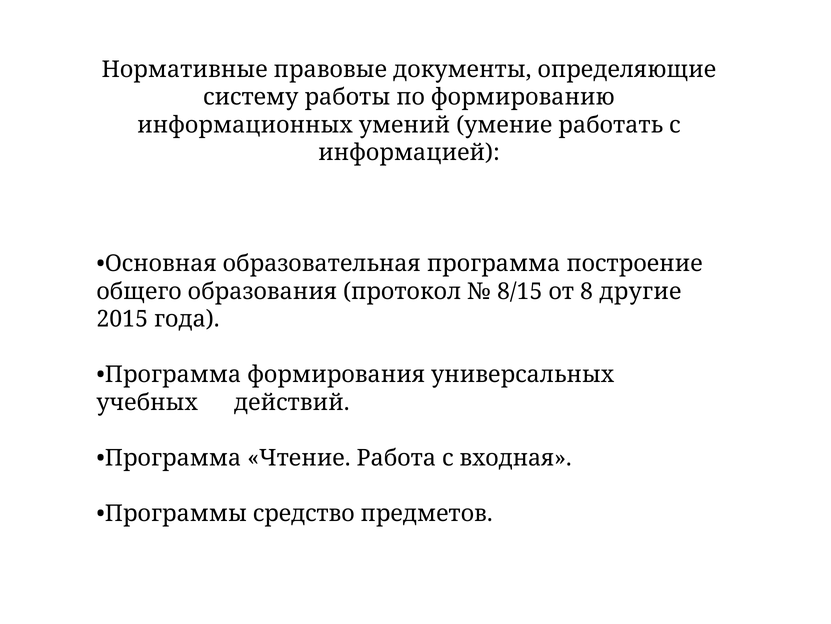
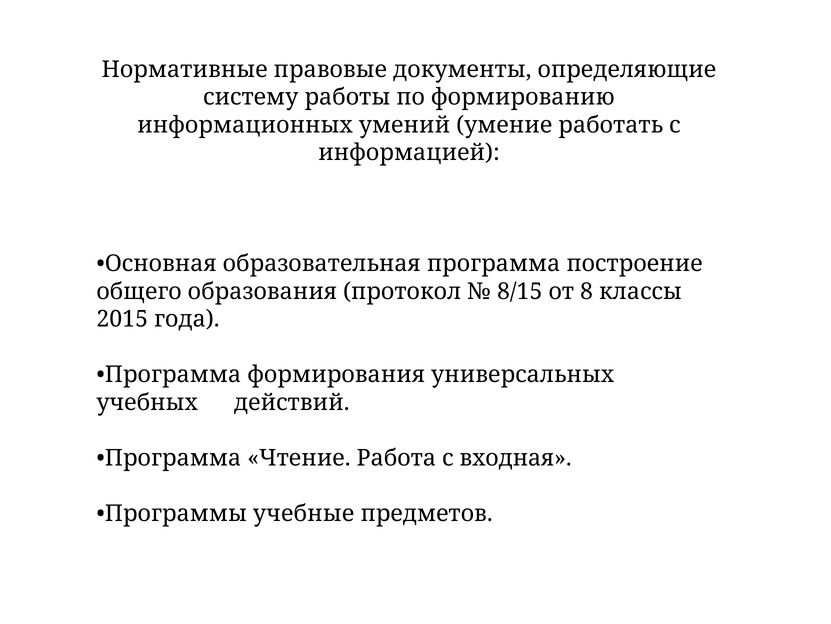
другие: другие -> классы (640, 291)
средство: средство -> учебные (304, 513)
